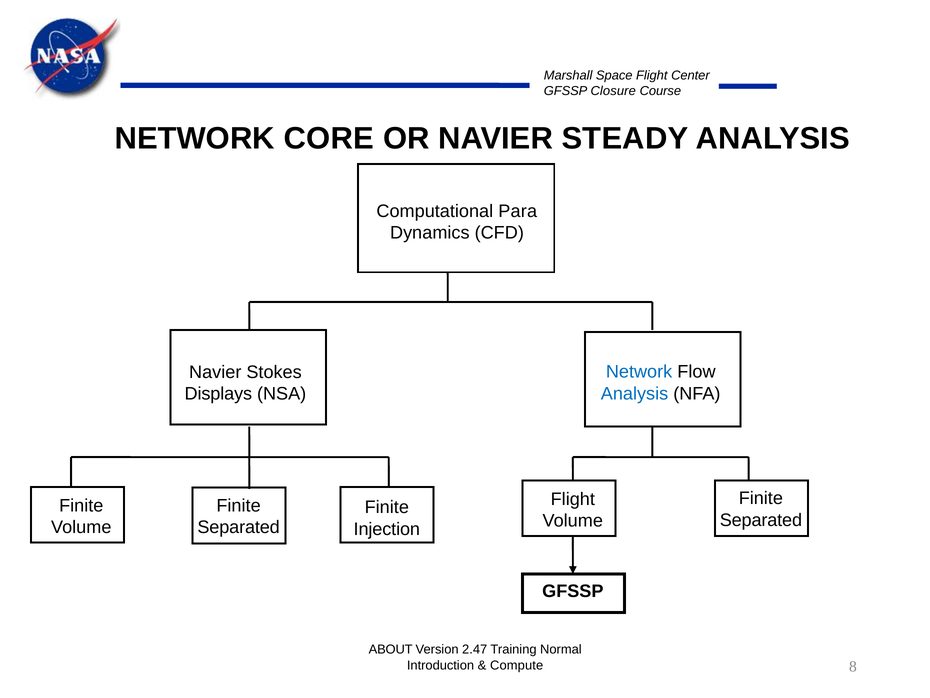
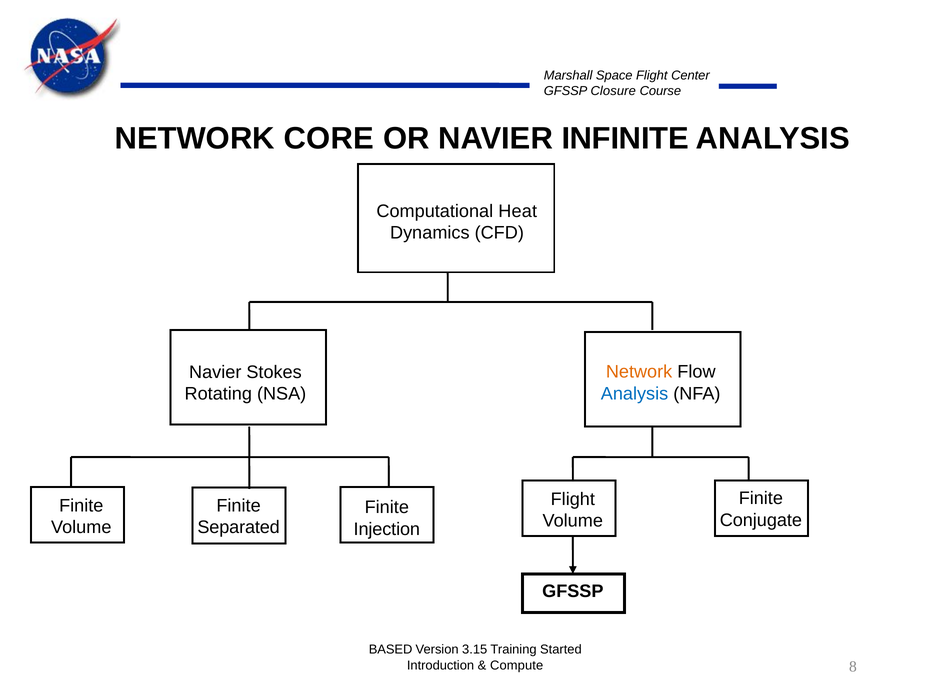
STEADY: STEADY -> INFINITE (625, 138)
Para: Para -> Heat (518, 211)
Network colour: blue -> orange (639, 372)
Displays: Displays -> Rotating (218, 394)
Separated: Separated -> Conjugate (761, 520)
ABOUT: ABOUT -> BASED (391, 649)
2.47: 2.47 -> 3.15 (475, 649)
Normal: Normal -> Started (561, 649)
